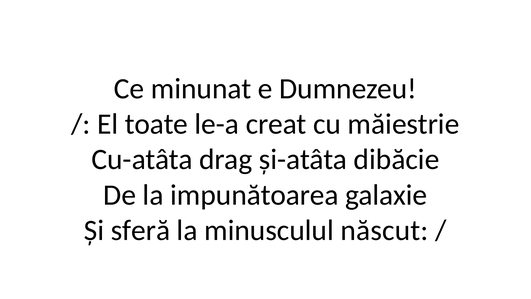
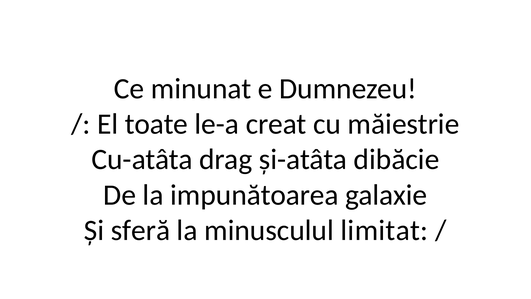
născut: născut -> limitat (384, 230)
